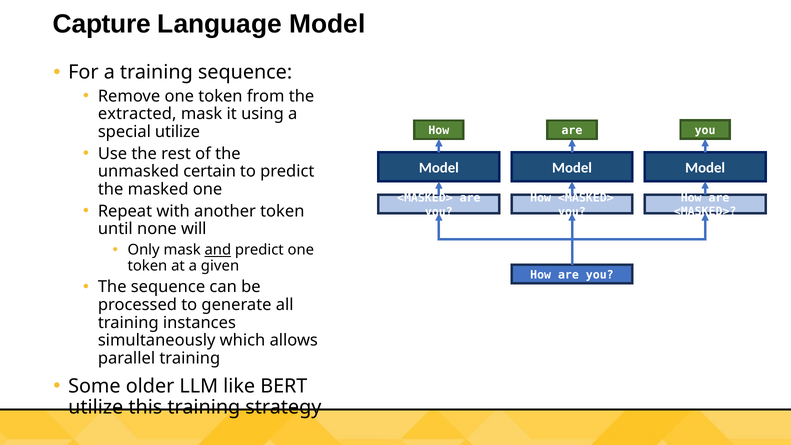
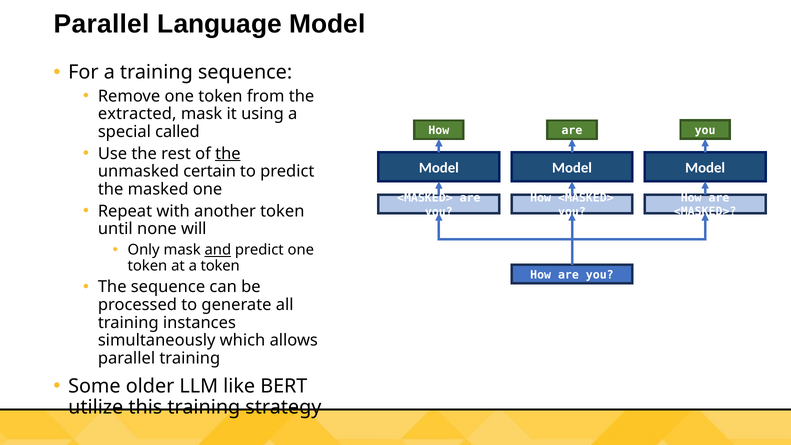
Capture: Capture -> Parallel (102, 24)
special utilize: utilize -> called (177, 132)
the underline: none -> present (228, 154)
a given: given -> token (220, 266)
